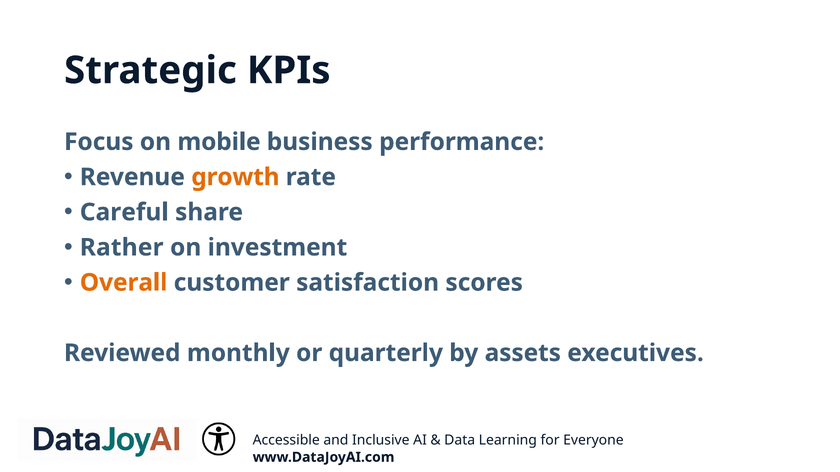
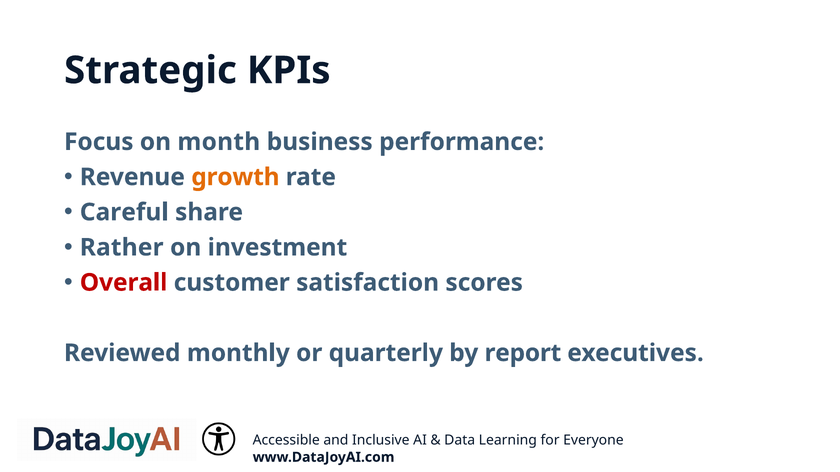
mobile: mobile -> month (219, 142)
Overall colour: orange -> red (124, 283)
assets: assets -> report (523, 353)
